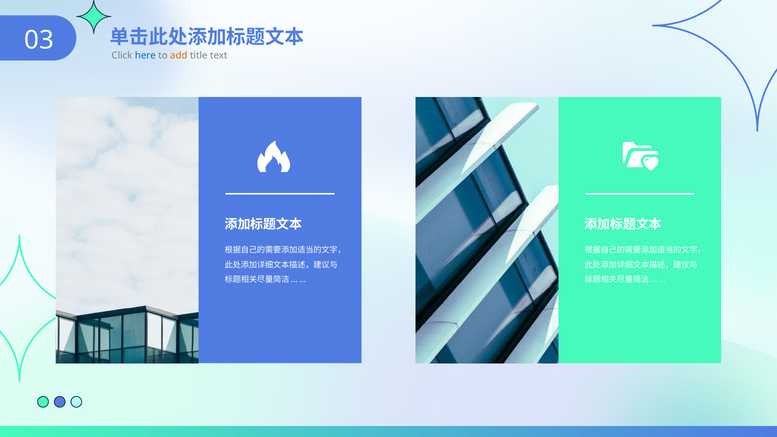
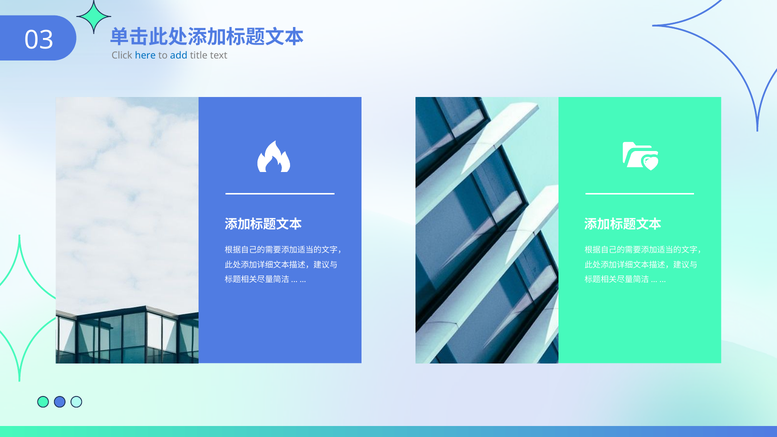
add colour: orange -> blue (179, 56)
